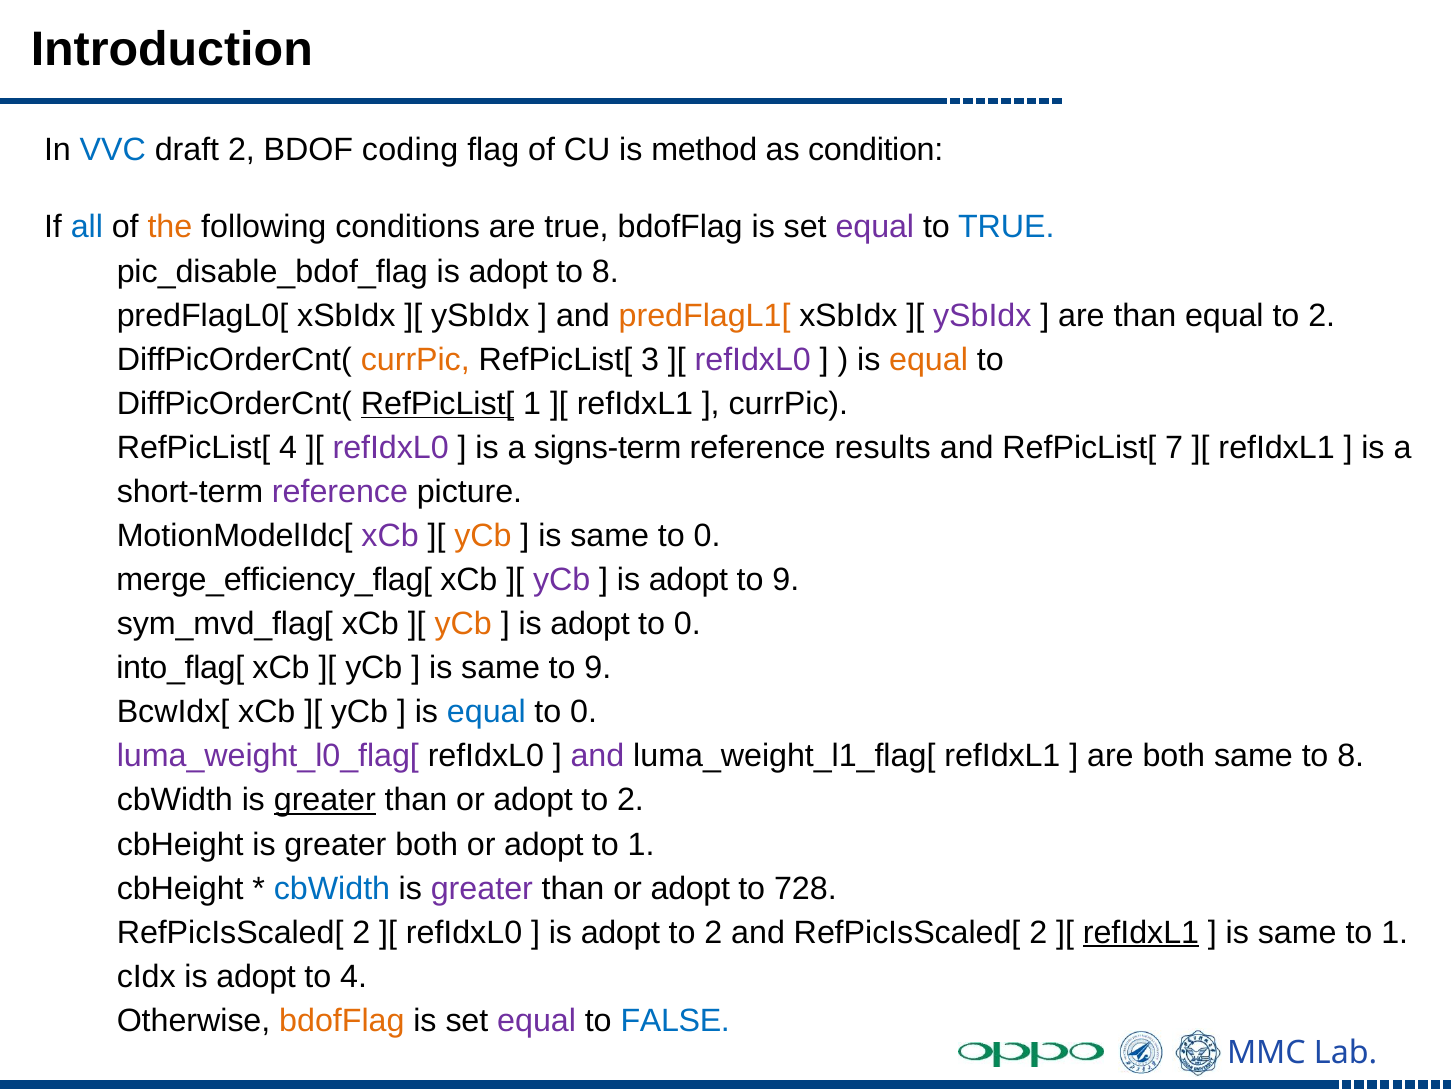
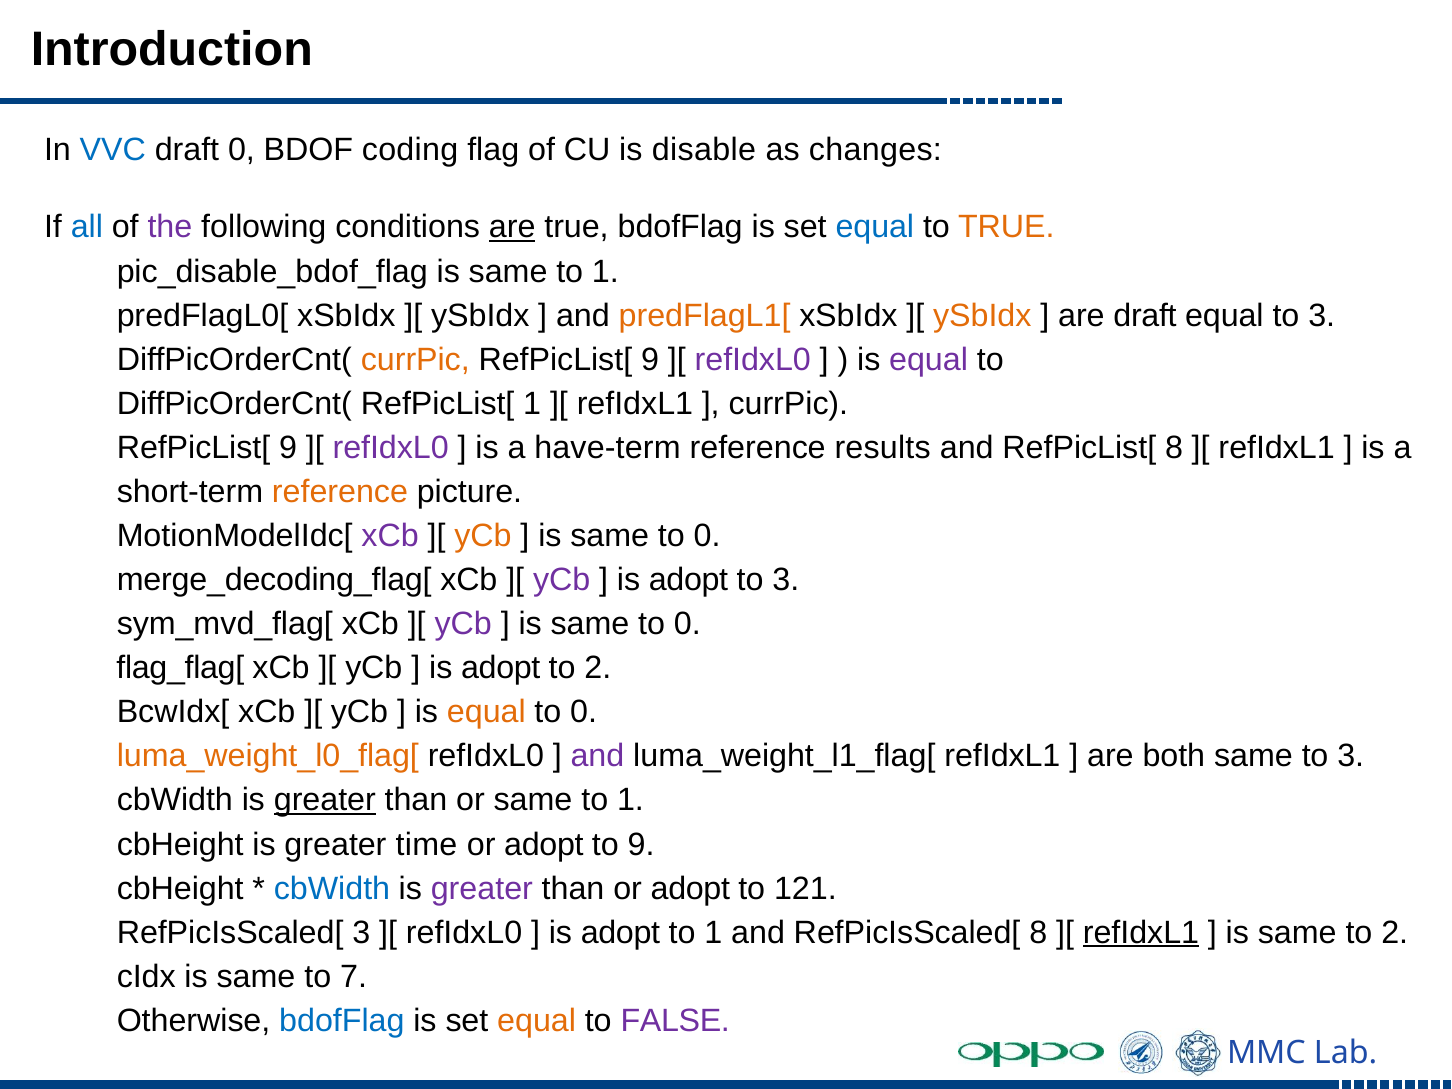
draft 2: 2 -> 0 (241, 150)
method: method -> disable (704, 150)
condition: condition -> changes (875, 150)
the colour: orange -> purple (170, 227)
are underline: none -> present (512, 227)
equal colour: purple -> blue (875, 227)
TRUE colour: blue -> orange (1006, 227)
pic_disable_bdof_flag is adopt: adopt -> same (508, 271)
8: 8 -> 1 (605, 271)
ySbIdx colour: purple -> orange (982, 315)
are than: than -> draft (1145, 315)
equal to 2: 2 -> 3 (1322, 315)
3: 3 -> 9 (650, 360)
equal colour: orange -> purple (929, 360)
RefPicList[ underline: present -> none (438, 404)
4: 4 -> 9 (288, 448)
signs-term: signs-term -> have-term (607, 448)
RefPicList[ 7: 7 -> 8 (1174, 448)
reference colour: purple -> orange (340, 492)
merge_efficiency_flag[: merge_efficiency_flag[ -> merge_decoding_flag[ (274, 580)
9: 9 -> 3 (786, 580)
yCb colour: orange -> purple (463, 624)
adopt: adopt -> same (590, 624)
into_flag[: into_flag[ -> flag_flag[ (180, 668)
same: same -> adopt (501, 668)
9: 9 -> 2 (598, 668)
equal colour: blue -> orange (486, 712)
luma_weight_l0_flag[ colour: purple -> orange (268, 756)
8: 8 -> 3 (1351, 756)
adopt: adopt -> same (533, 800)
2: 2 -> 1 (630, 800)
greater both: both -> time (426, 844)
1: 1 -> 9 (641, 844)
728: 728 -> 121 (805, 888)
2: 2 -> 3 (361, 933)
2: 2 -> 1 (713, 933)
and RefPicIsScaled[ 2: 2 -> 8 (1038, 933)
1: 1 -> 2 (1395, 933)
cIdx is adopt: adopt -> same (256, 977)
to 4: 4 -> 7 (354, 977)
bdofFlag colour: orange -> blue (342, 1021)
equal colour: purple -> orange (537, 1021)
FALSE colour: blue -> purple (675, 1021)
